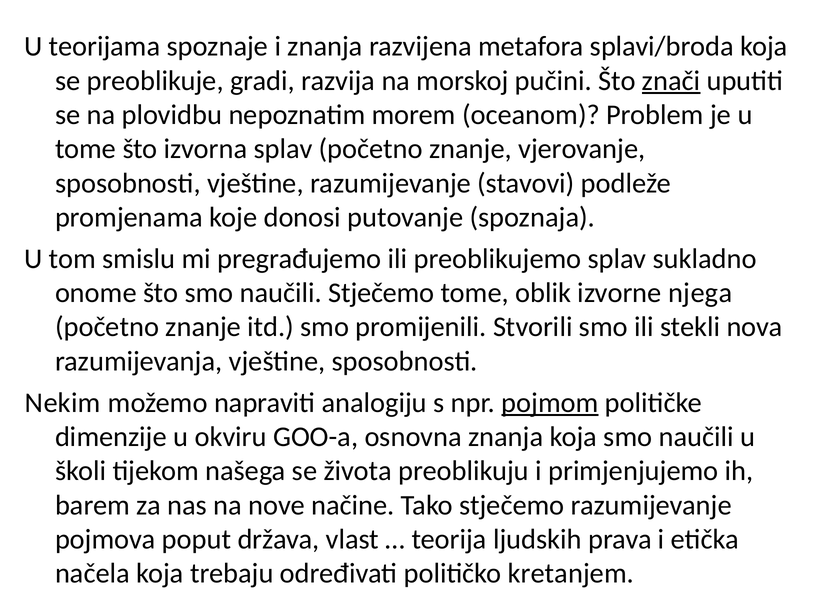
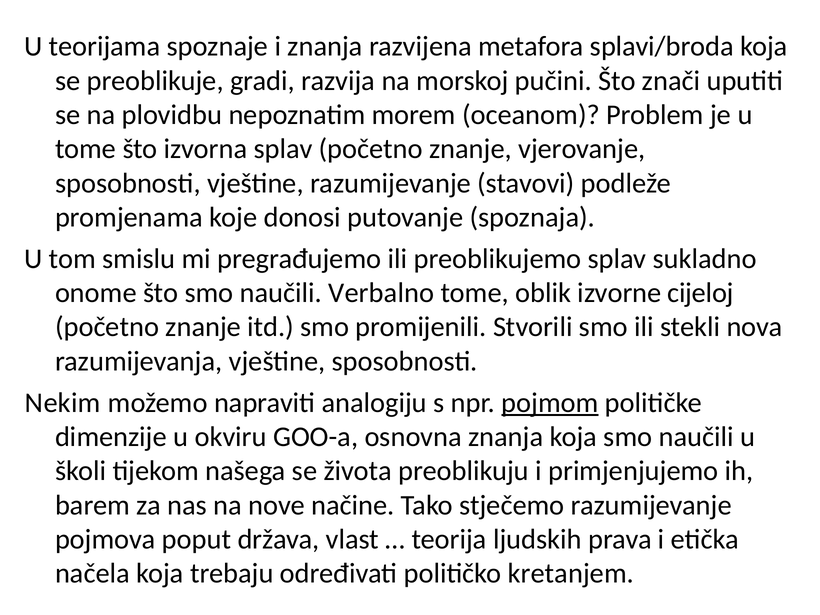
znači underline: present -> none (671, 81)
naučili Stječemo: Stječemo -> Verbalno (381, 293)
njega: njega -> cijeloj (701, 293)
